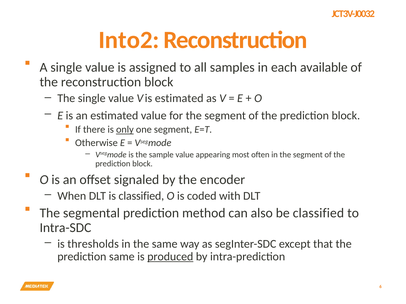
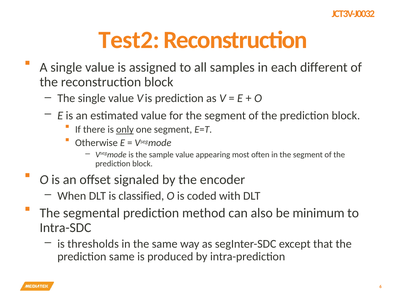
Into2: Into2 -> Test2 (129, 40)
available: available -> different (324, 67)
is estimated: estimated -> prediction (179, 98)
be classified: classified -> minimum (319, 213)
produced underline: present -> none (170, 257)
